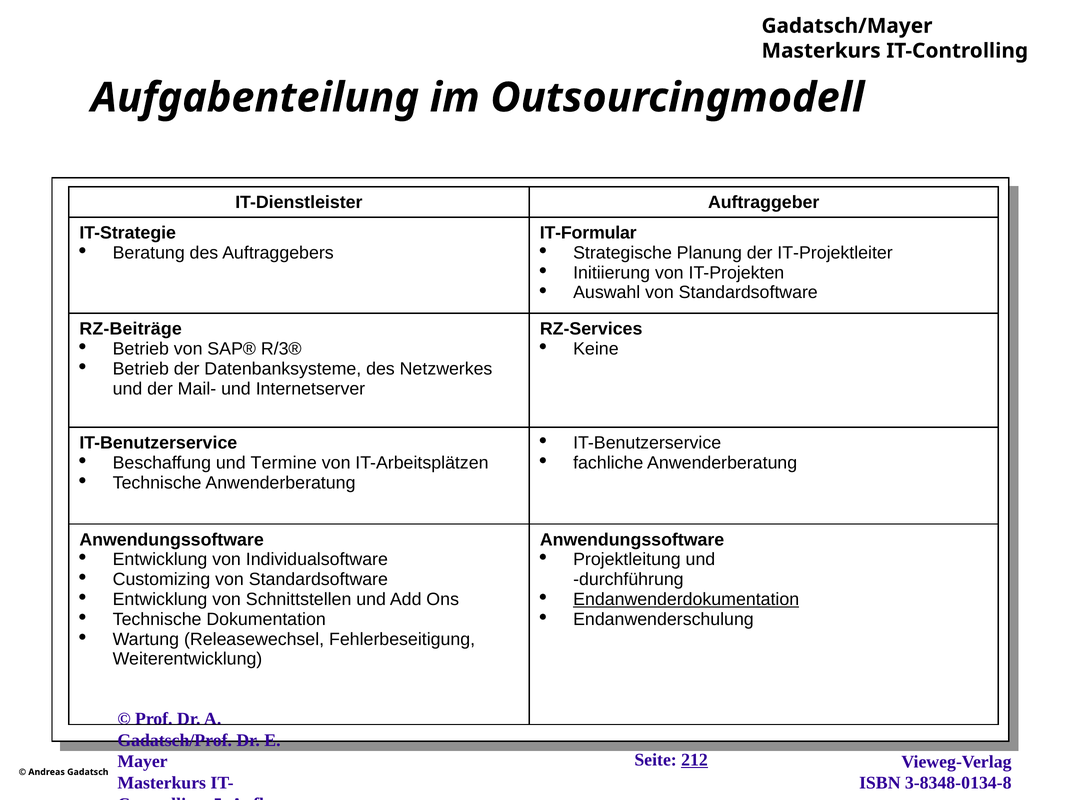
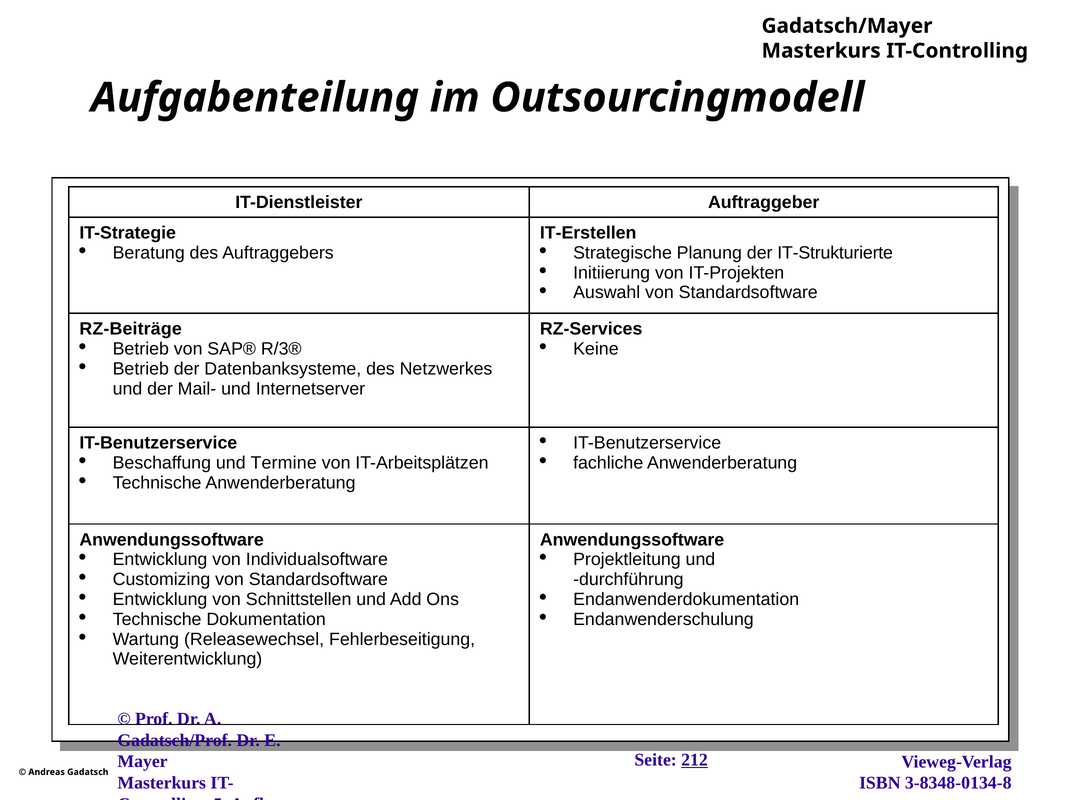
IT-Formular: IT-Formular -> IT-Erstellen (588, 233)
IT-Projektleiter: IT-Projektleiter -> IT-Strukturierte (835, 253)
Endanwenderdokumentation underline: present -> none (686, 600)
